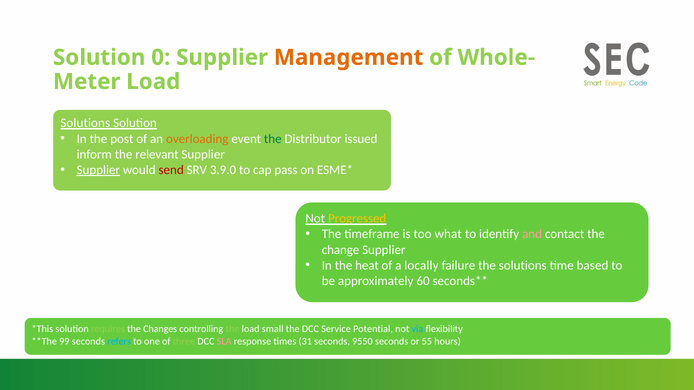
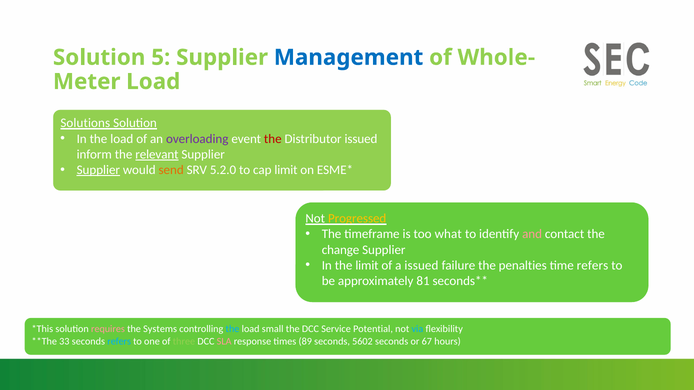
0: 0 -> 5 (161, 57)
Management colour: orange -> blue (349, 57)
In the post: post -> load (122, 139)
overloading colour: orange -> purple (197, 139)
the colour: green -> red (273, 139)
relevant underline: none -> present (157, 155)
send colour: red -> orange (171, 170)
3.9.0: 3.9.0 -> 5.2.0 (223, 170)
cap pass: pass -> limit (286, 170)
the heat: heat -> limit (367, 266)
a locally: locally -> issued (421, 266)
the solutions: solutions -> penalties (523, 266)
time based: based -> refers (592, 266)
60: 60 -> 81 (423, 281)
requires colour: light green -> pink (108, 329)
Changes: Changes -> Systems (160, 329)
the colour: light green -> light blue (232, 329)
99: 99 -> 33 (64, 342)
31: 31 -> 89 (305, 342)
9550: 9550 -> 5602 (362, 342)
55: 55 -> 67 (427, 342)
